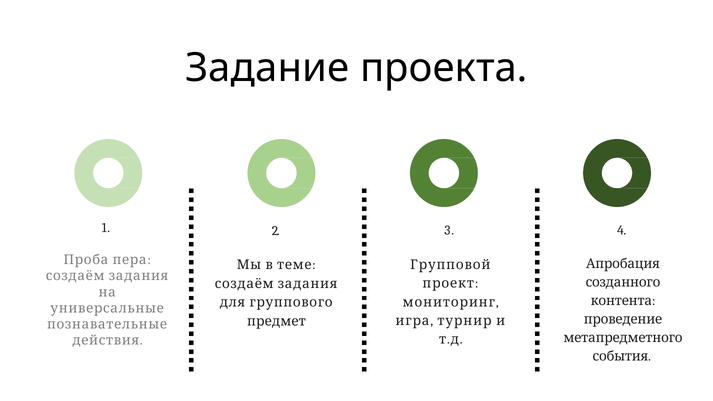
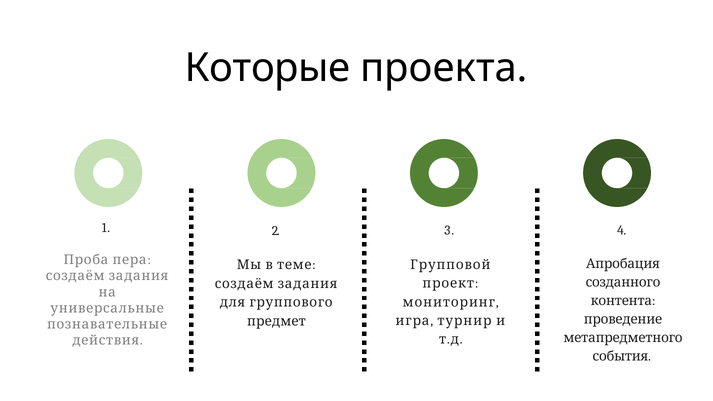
Задание: Задание -> Которые (268, 68)
